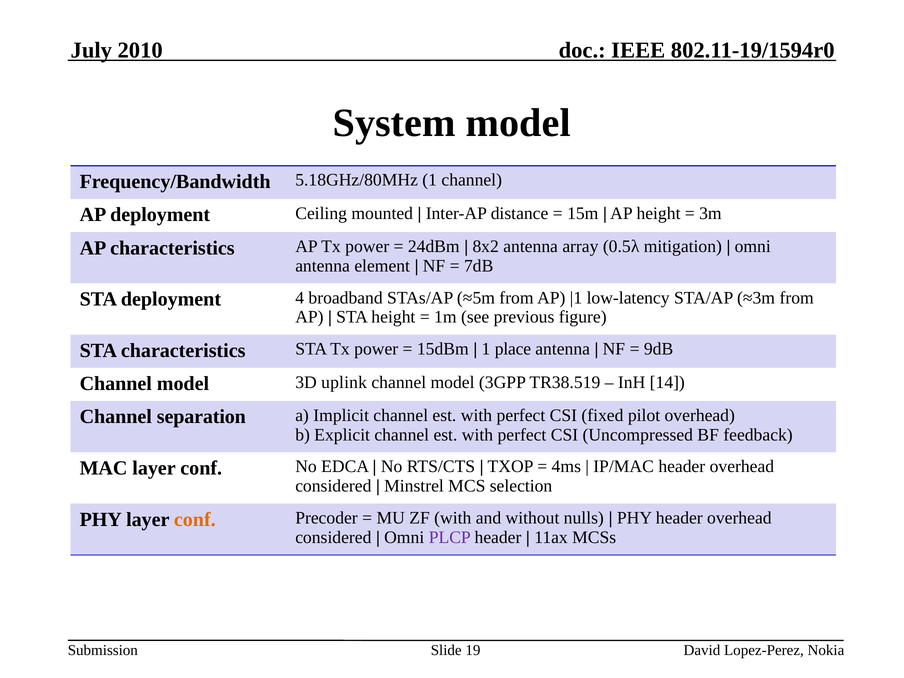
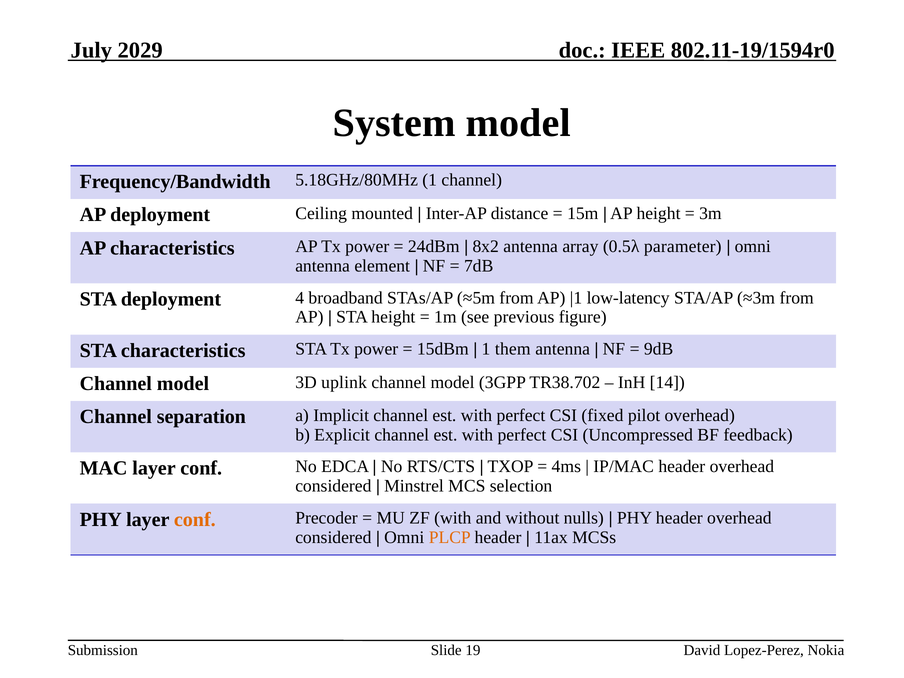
2010: 2010 -> 2029 (140, 50)
mitigation: mitigation -> parameter (683, 246)
place: place -> them (513, 349)
TR38.519: TR38.519 -> TR38.702 (565, 382)
PLCP colour: purple -> orange (450, 537)
